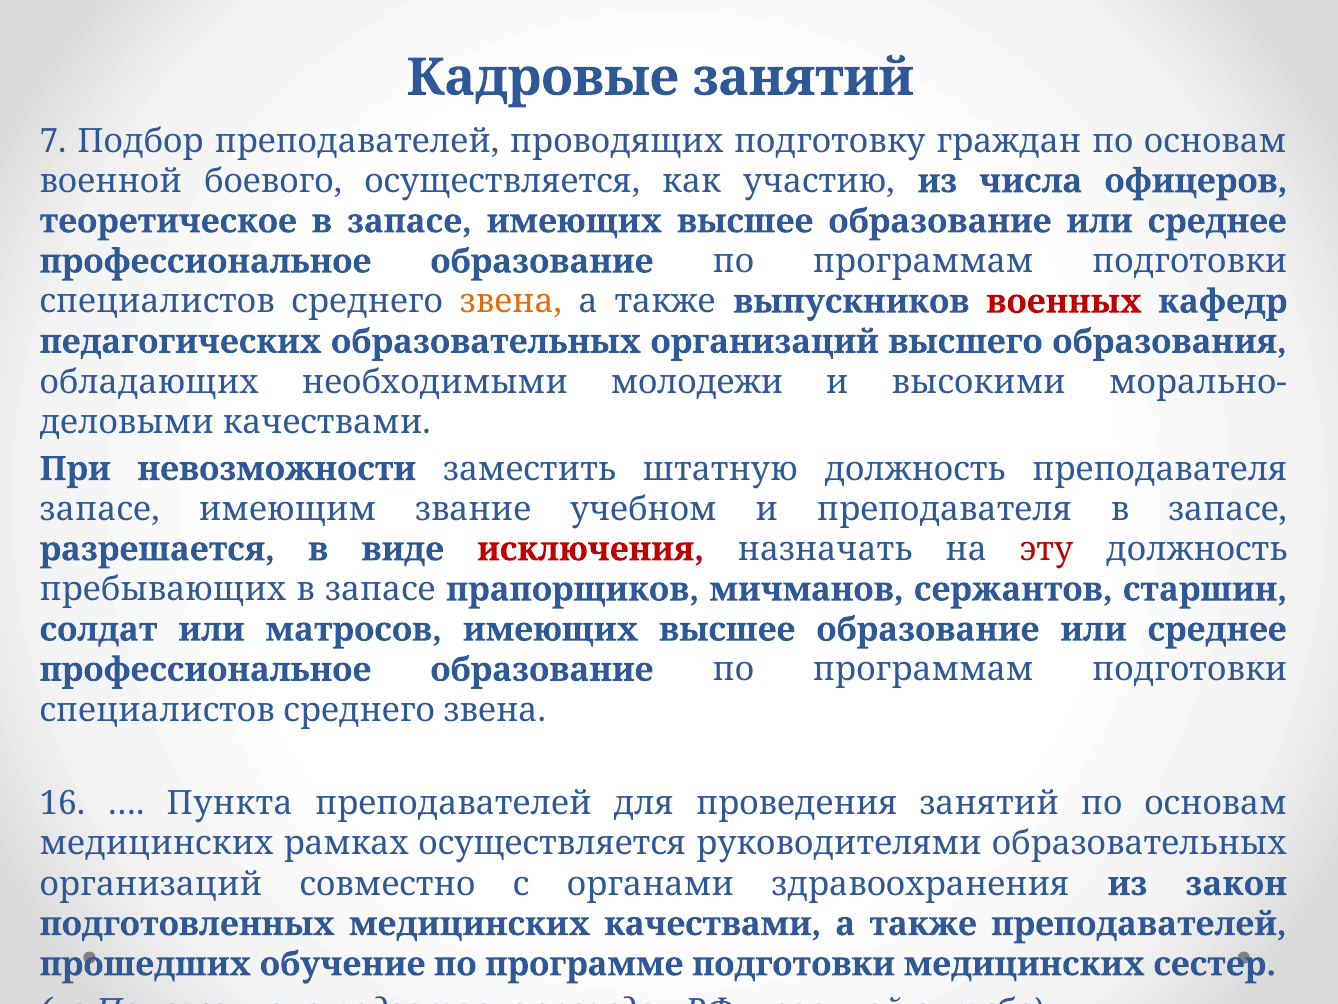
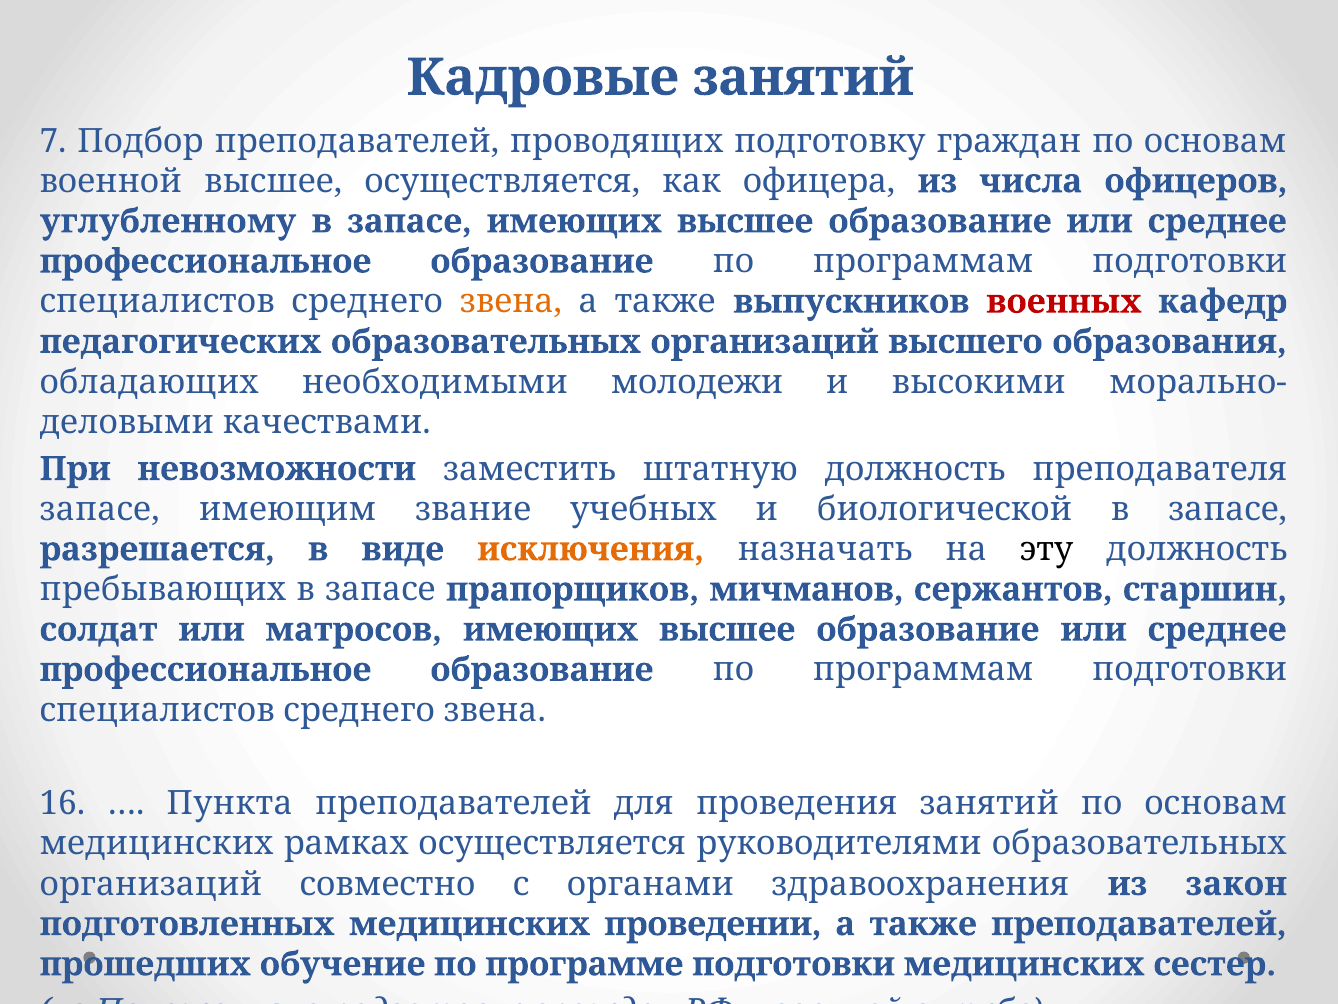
военной боевого: боевого -> высшее (273, 181)
участию: участию -> офицера (819, 181)
теоретическое: теоретическое -> углубленному (168, 221)
учебном: учебном -> учебных (643, 509)
и преподавателя: преподавателя -> биологической (945, 509)
исключения colour: red -> orange (591, 549)
эту colour: red -> black (1047, 549)
медицинских качествами: качествами -> проведении (713, 924)
